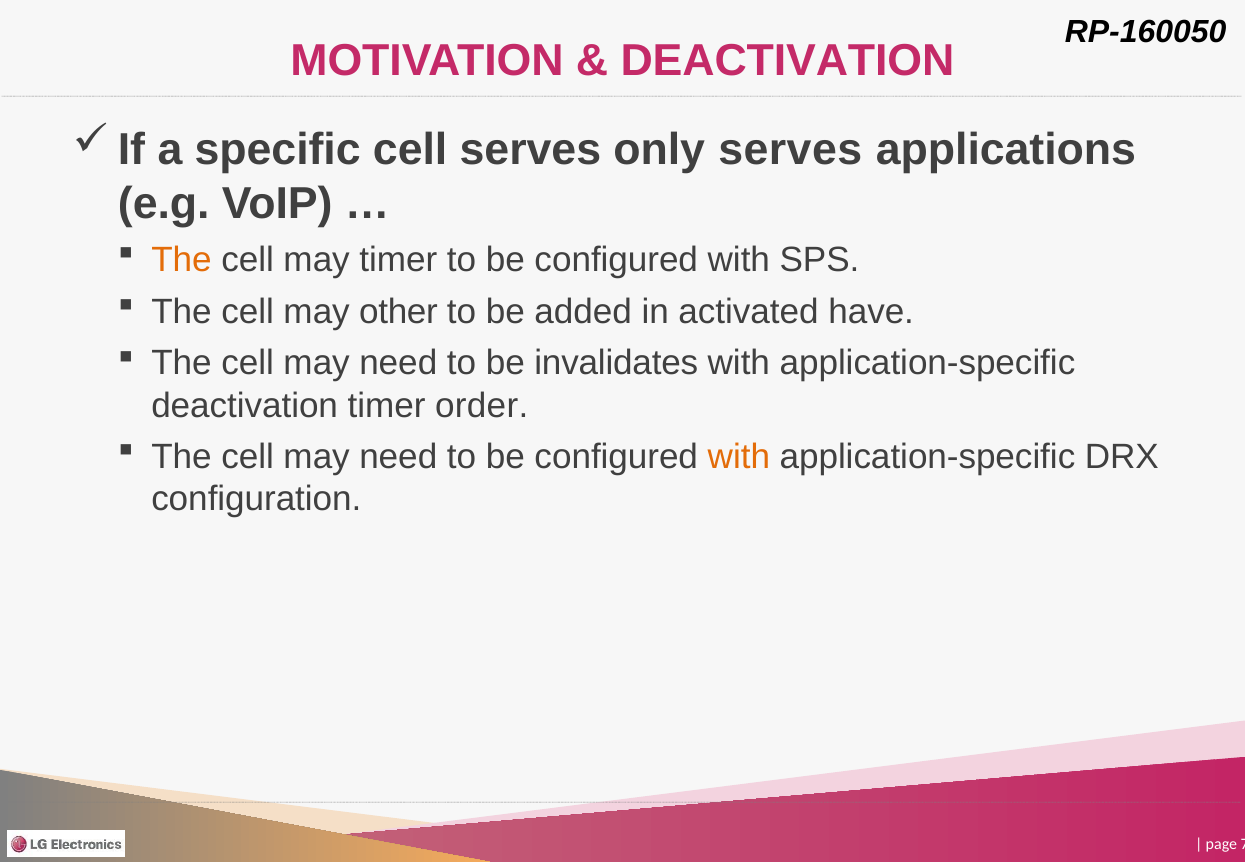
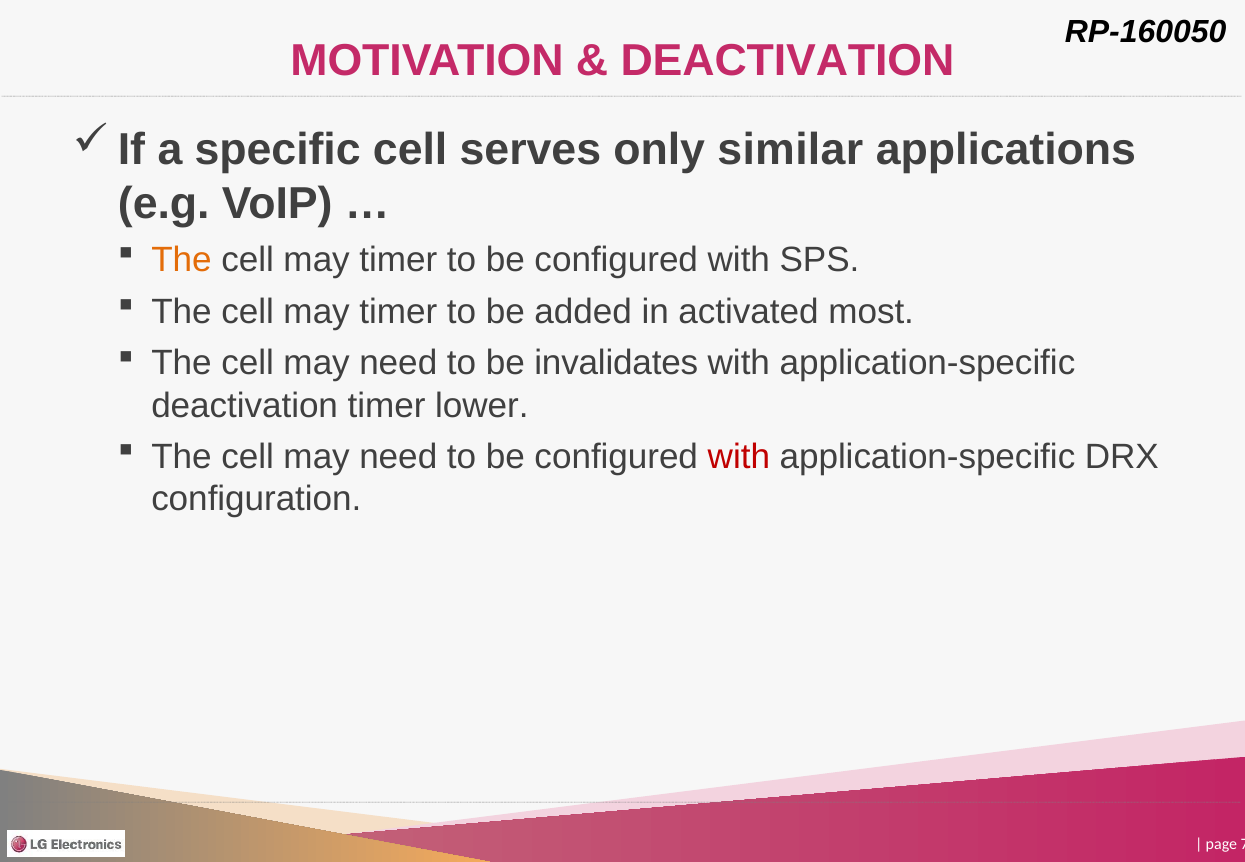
only serves: serves -> similar (790, 150)
other: other -> timer (398, 312)
have: have -> most (871, 312)
order: order -> lower (482, 405)
with colour: orange -> red (739, 457)
